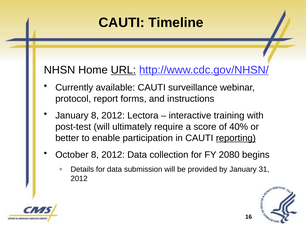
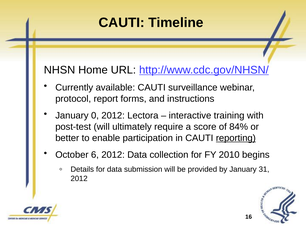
URL underline: present -> none (123, 70)
January 8: 8 -> 0 (95, 116)
40%: 40% -> 84% (239, 127)
October 8: 8 -> 6 (95, 155)
2080: 2080 -> 2010 (229, 155)
